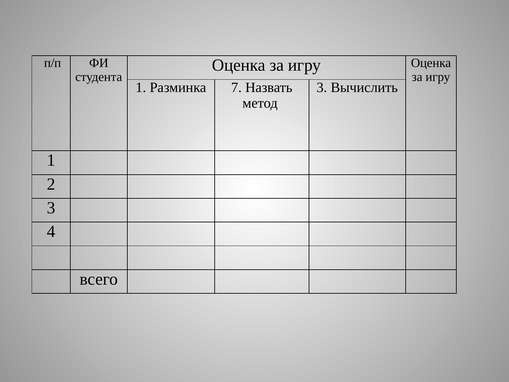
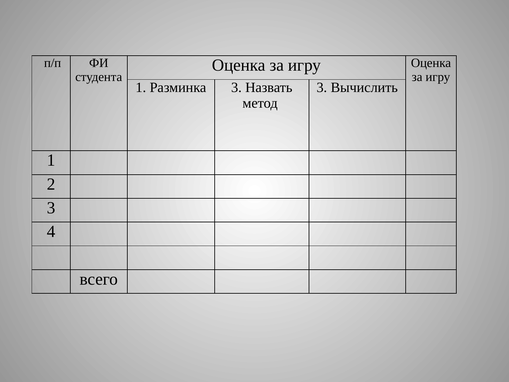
Разминка 7: 7 -> 3 (236, 87)
